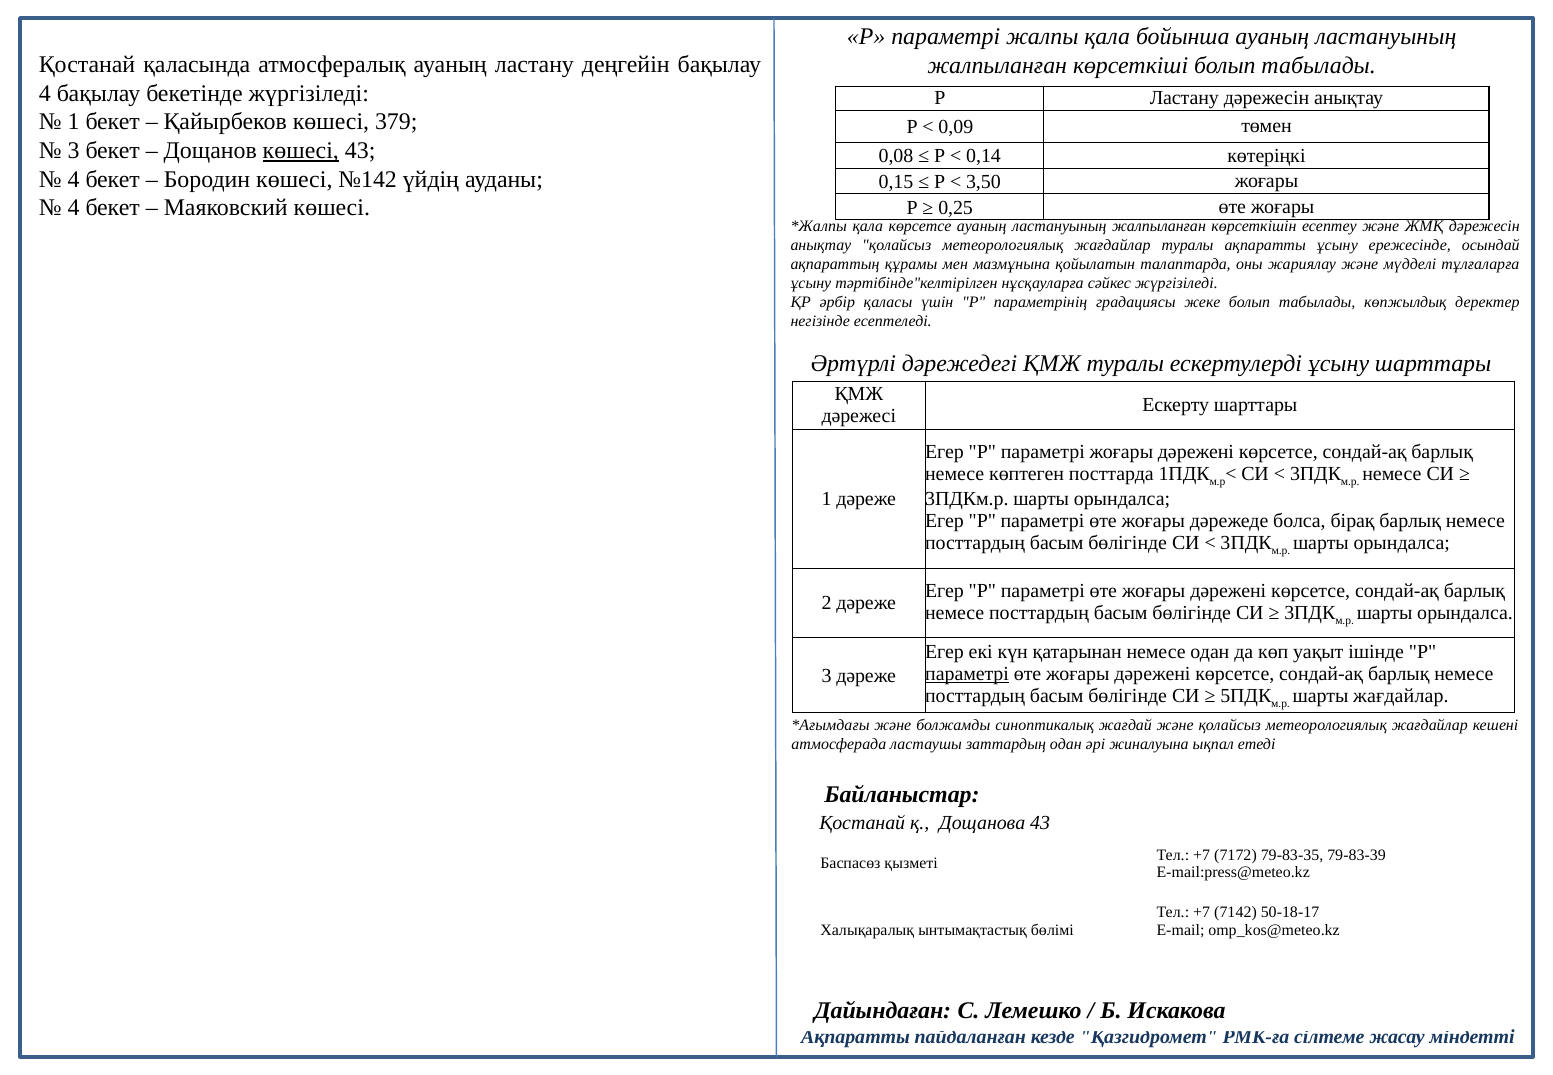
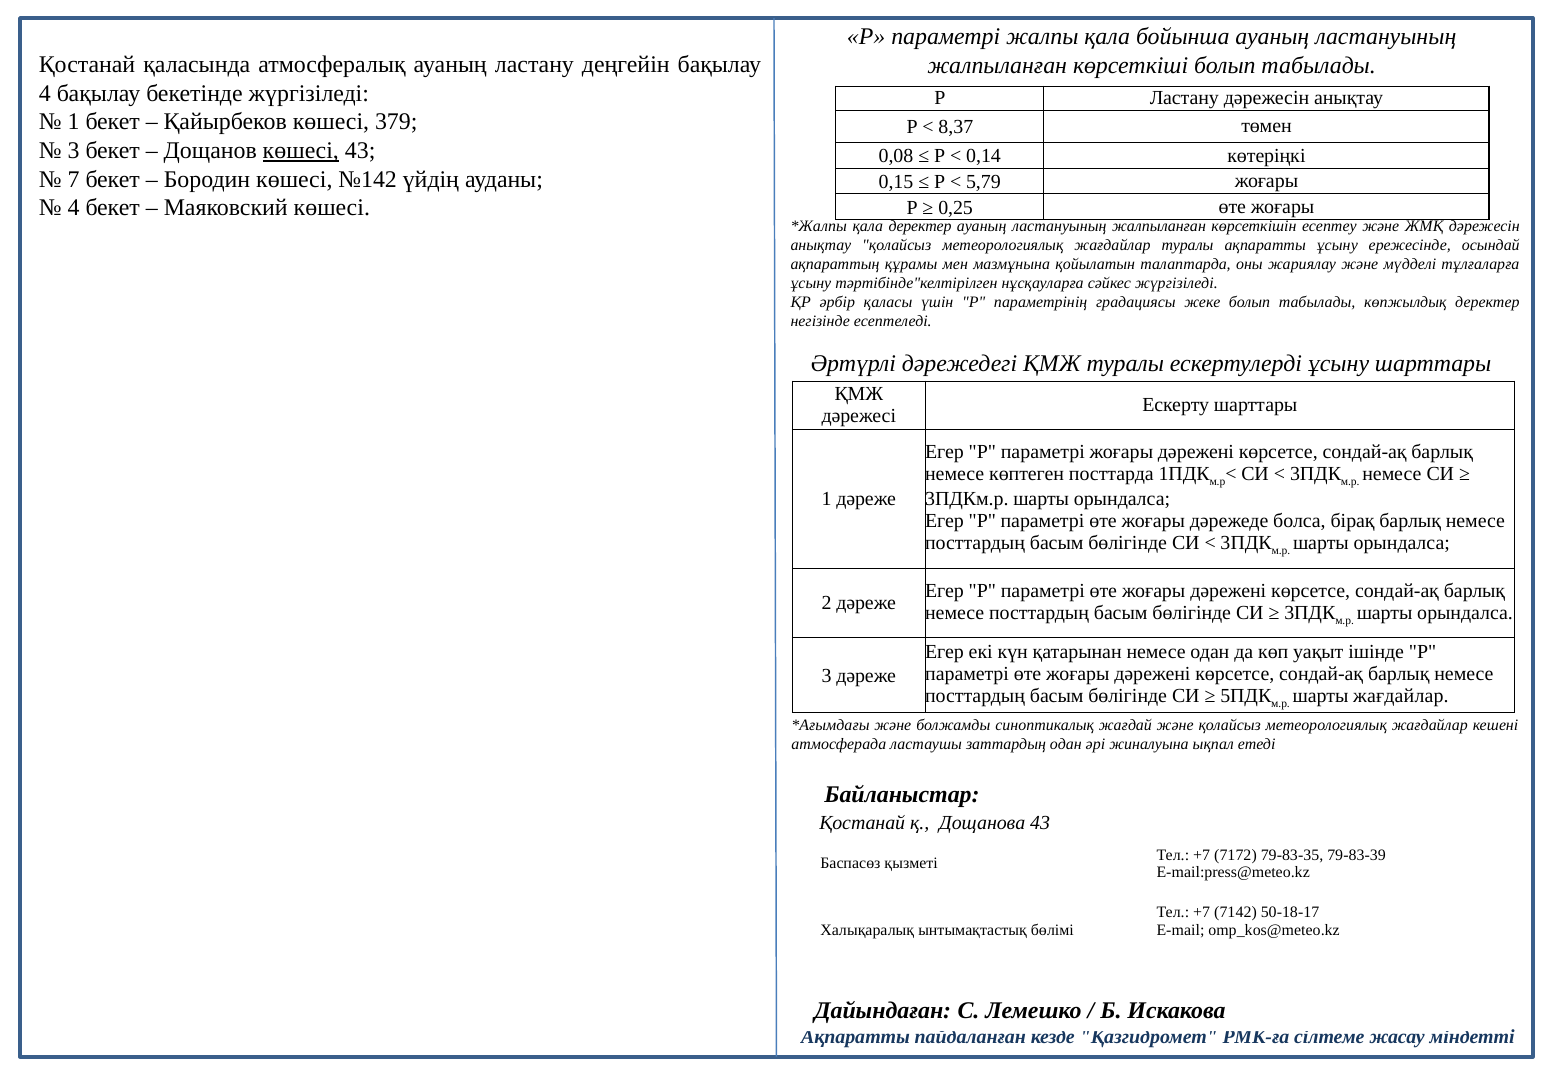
0,09: 0,09 -> 8,37 (956, 127)
4: 4 -> 7 (74, 179)
3,50: 3,50 -> 5,79 (983, 182)
қала көрсетсе: көрсетсе -> деректер (920, 226)
параметрі underline: present -> none (967, 674)
